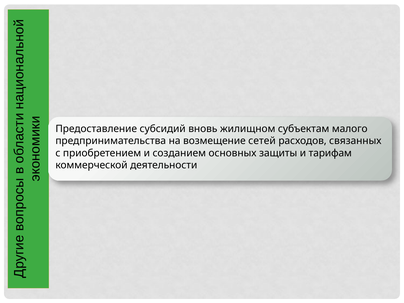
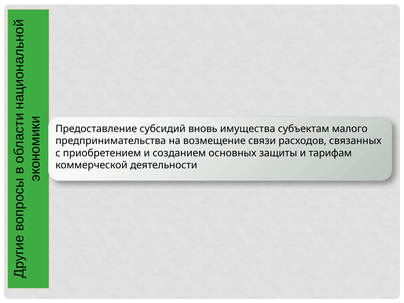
жилищном: жилищном -> имущества (248, 129)
сетей: сетей -> связи (262, 141)
